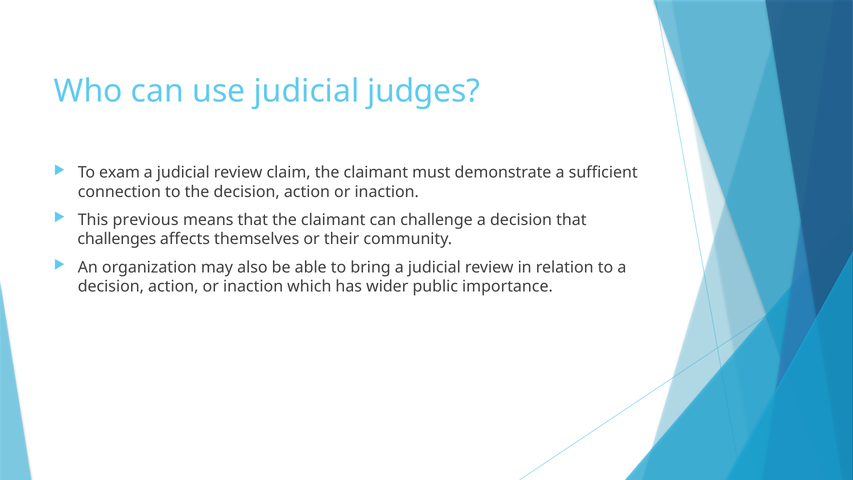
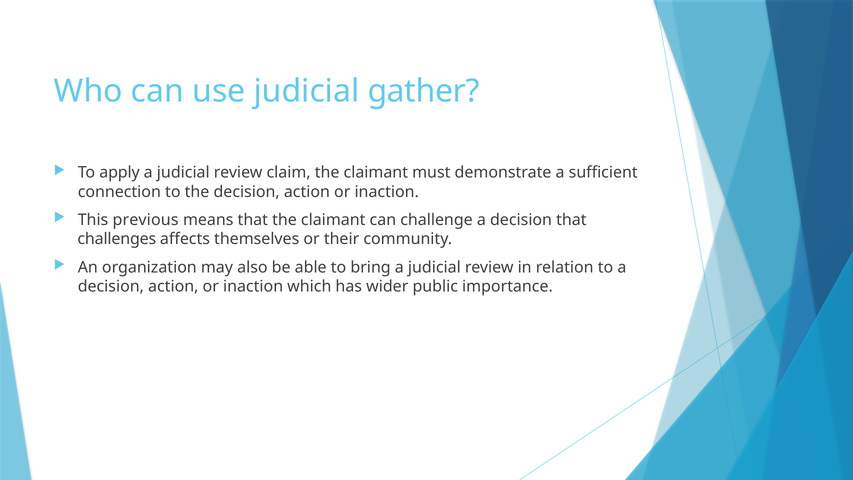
judges: judges -> gather (424, 91)
exam: exam -> apply (120, 173)
